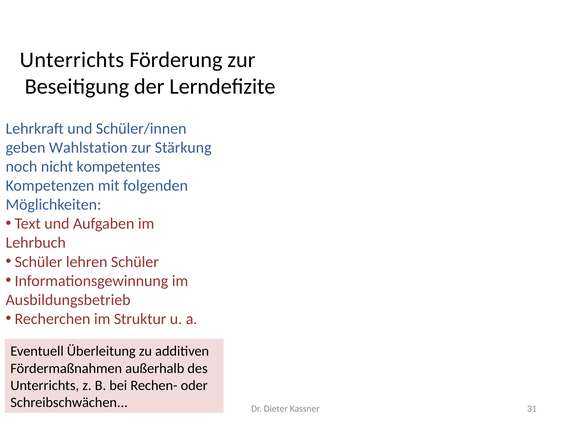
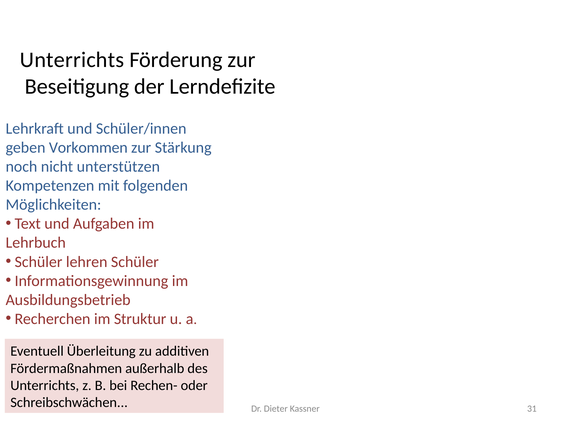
Wahlstation: Wahlstation -> Vorkommen (88, 148)
kompetentes: kompetentes -> unterstützen (118, 167)
